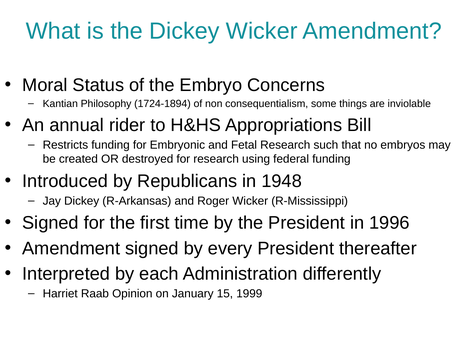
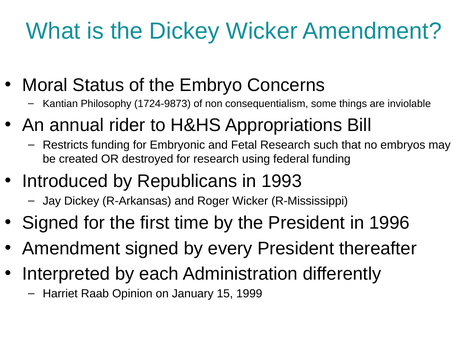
1724-1894: 1724-1894 -> 1724-9873 (162, 104)
1948: 1948 -> 1993 (282, 181)
